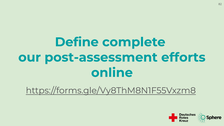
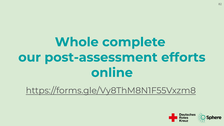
Define: Define -> Whole (77, 42)
